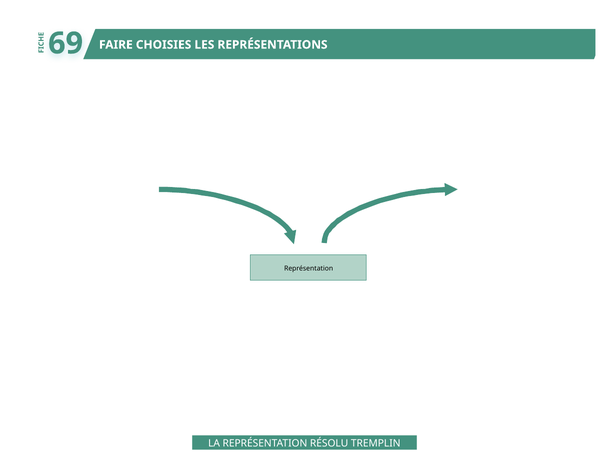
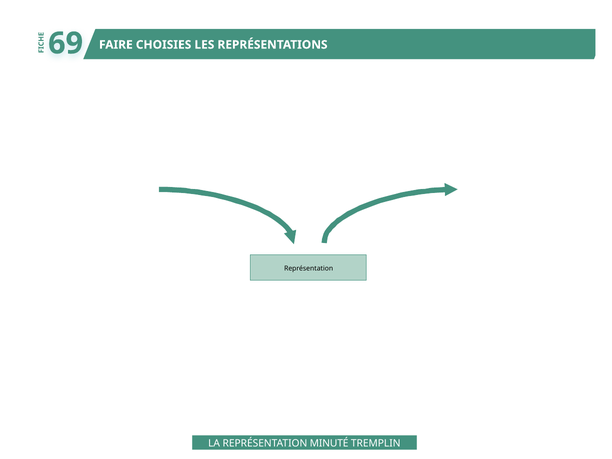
RÉSOLU: RÉSOLU -> MINUTÉ (329, 443)
